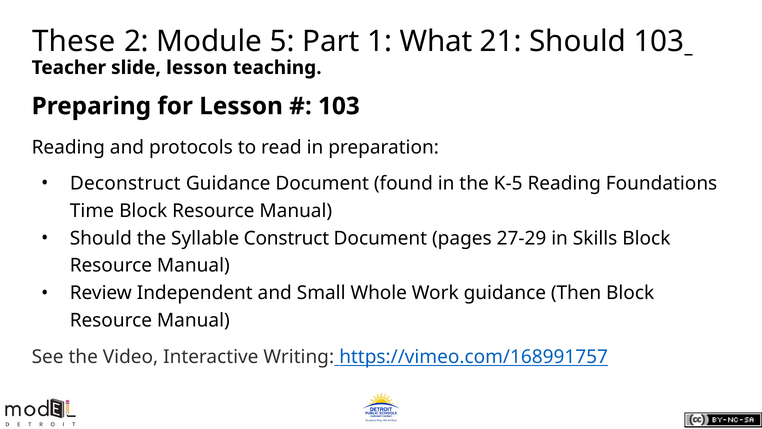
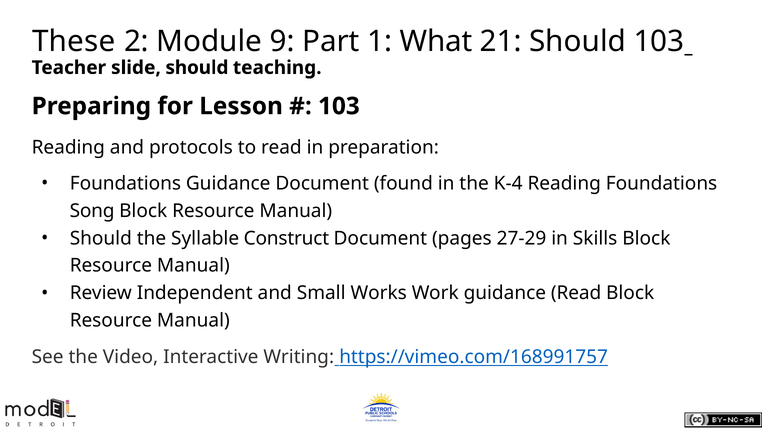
5: 5 -> 9 (282, 41)
slide lesson: lesson -> should (197, 68)
Deconstruct: Deconstruct -> Foundations (125, 183)
K-5: K-5 -> K-4 (508, 183)
Time: Time -> Song (92, 211)
Whole: Whole -> Works (379, 293)
guidance Then: Then -> Read (576, 293)
